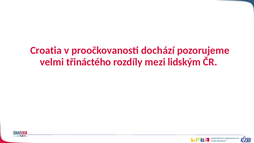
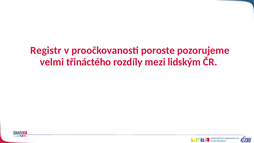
Croatia: Croatia -> Registr (46, 50)
dochází: dochází -> poroste (158, 50)
